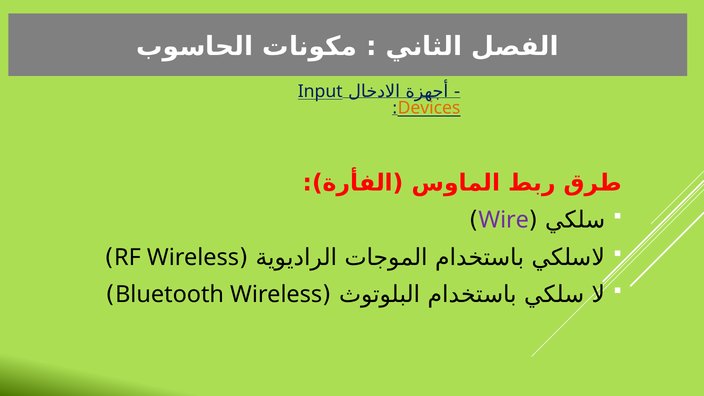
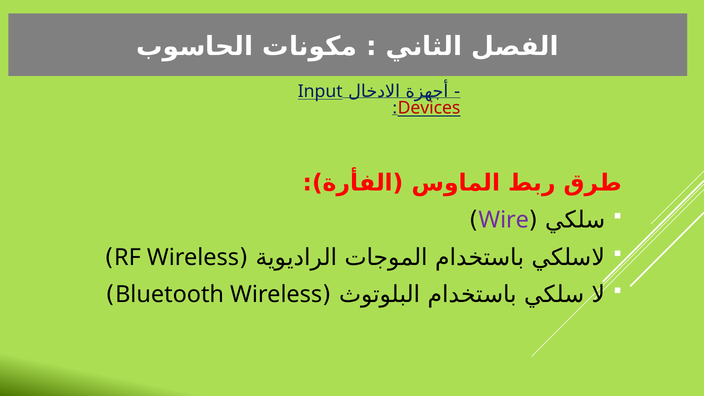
Devices colour: orange -> red (429, 108)
